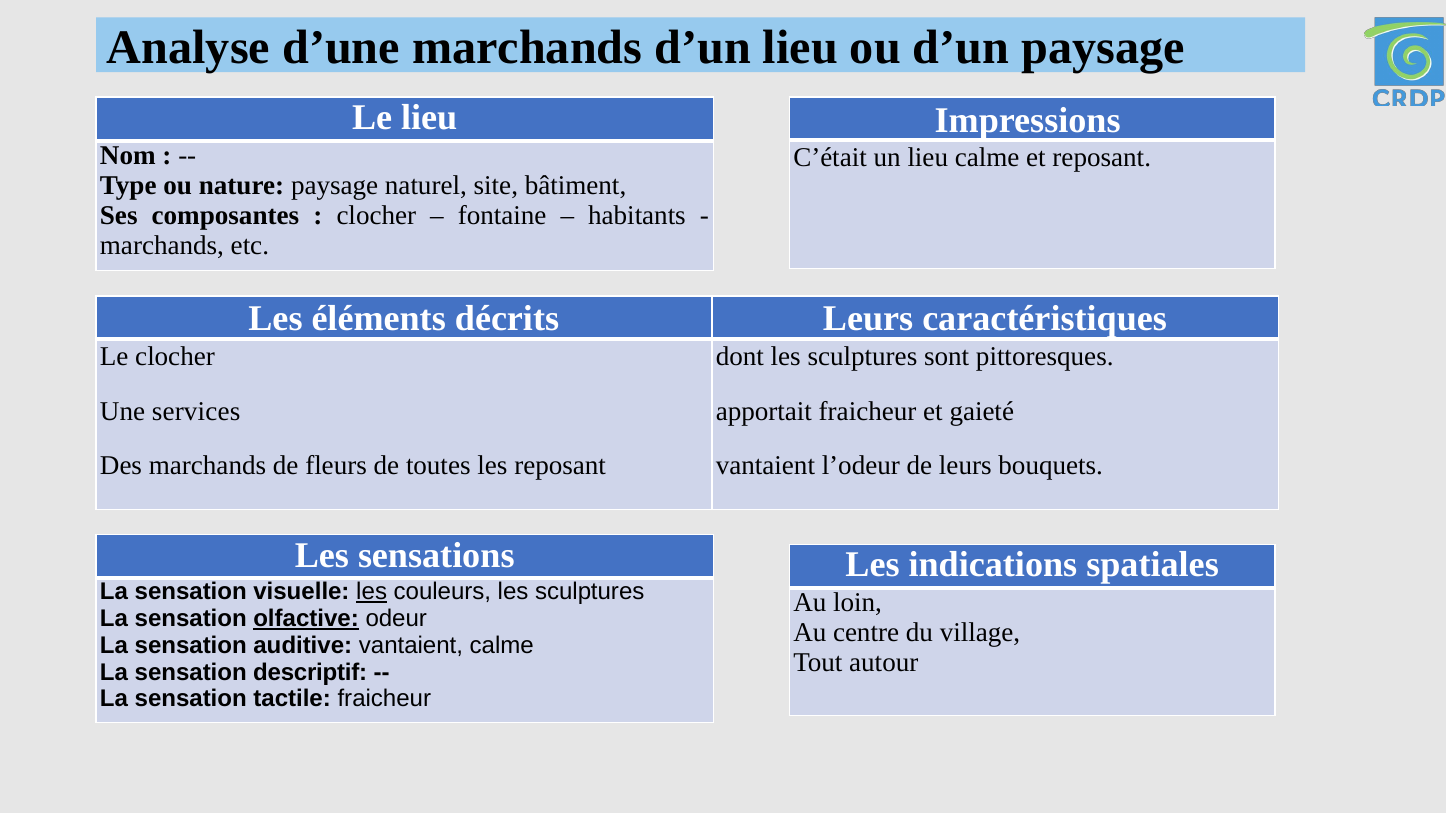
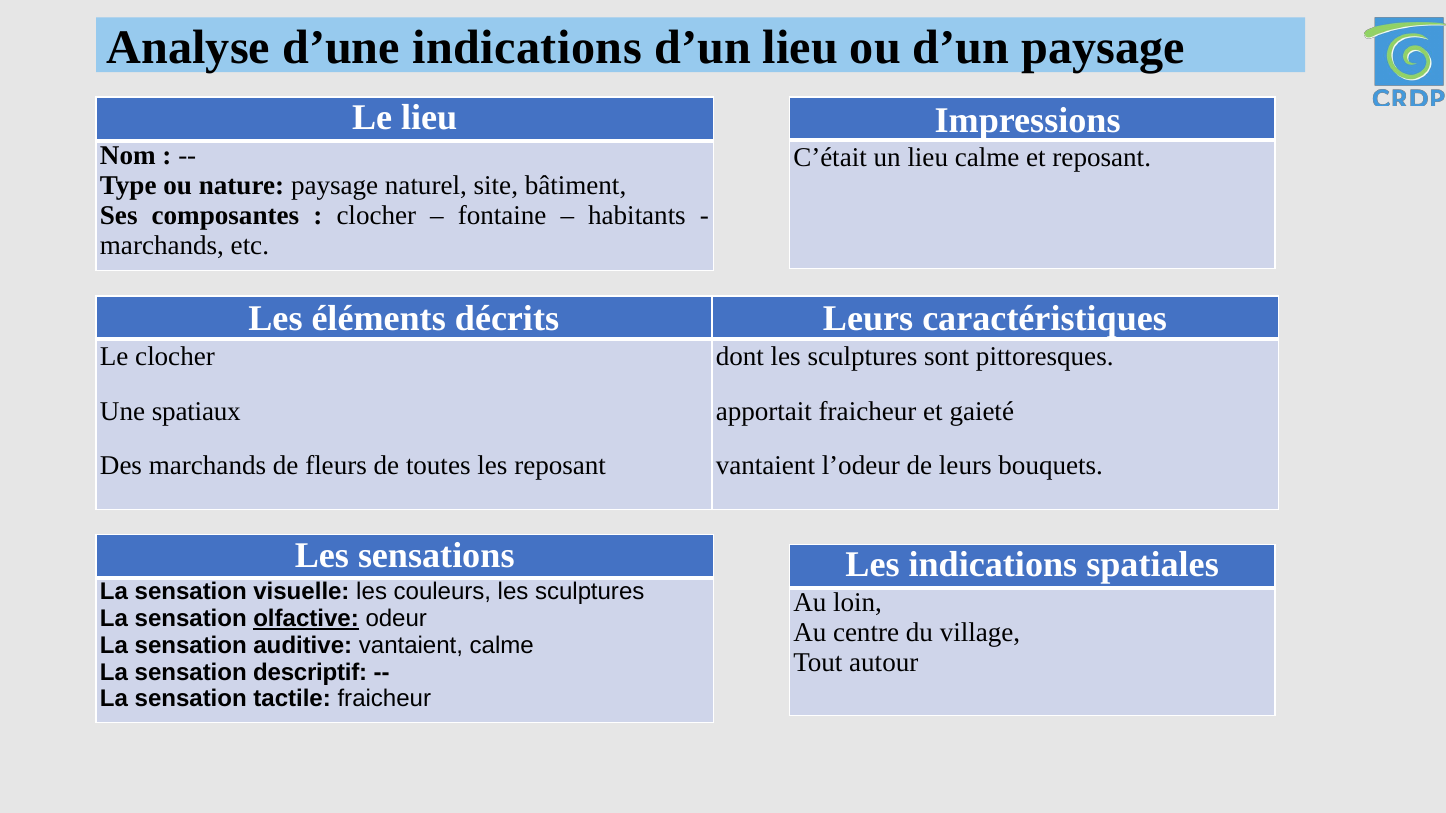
d’une marchands: marchands -> indications (527, 48)
services: services -> spatiaux (196, 411)
les underline: present -> none (372, 592)
